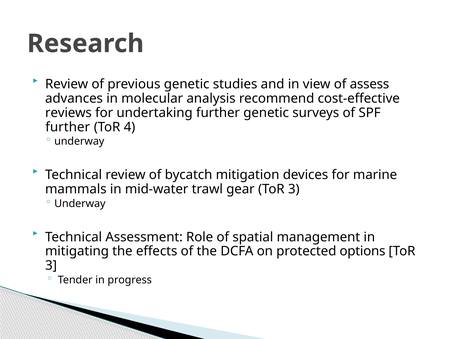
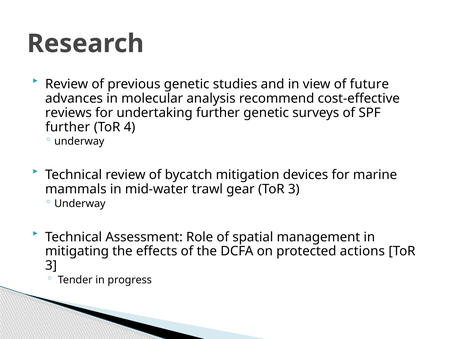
assess: assess -> future (369, 84)
options: options -> actions (362, 251)
